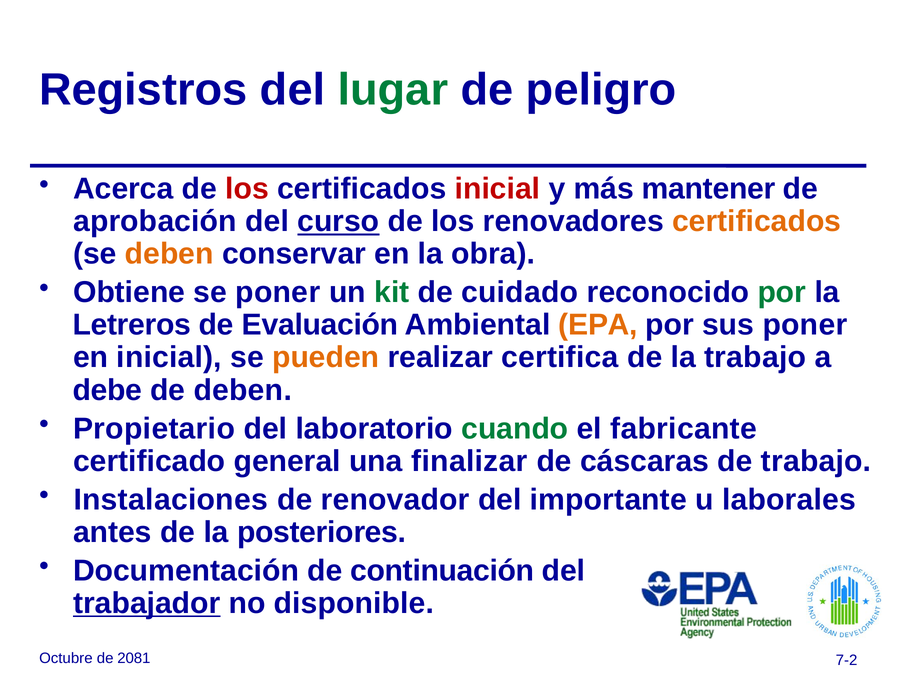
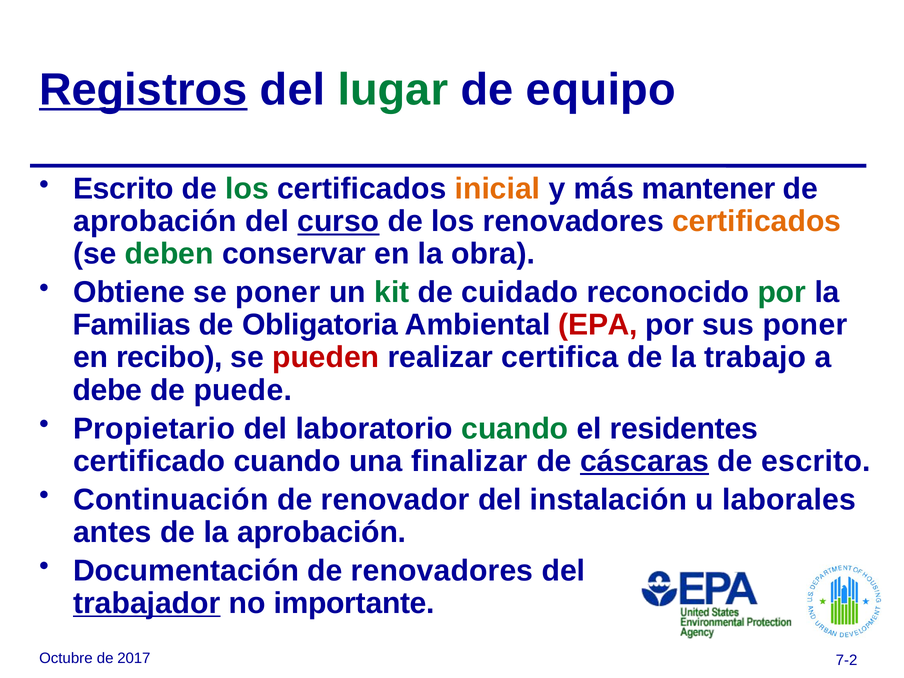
Registros underline: none -> present (143, 90)
peligro: peligro -> equipo (601, 90)
Acerca: Acerca -> Escrito (123, 189)
los colour: red -> green (247, 189)
inicial colour: red -> orange (498, 189)
deben colour: orange -> green (169, 254)
Letreros: Letreros -> Familias (132, 325)
Evaluación: Evaluación -> Obligatoria (320, 325)
EPA colour: orange -> red (598, 325)
en inicial: inicial -> recibo (169, 358)
pueden colour: orange -> red (326, 358)
de deben: deben -> puede (243, 390)
fabricante: fabricante -> residentes (684, 429)
certificado general: general -> cuando (287, 461)
cáscaras underline: none -> present (645, 461)
de trabajo: trabajo -> escrito (816, 461)
Instalaciones: Instalaciones -> Continuación (171, 500)
importante: importante -> instalación (608, 500)
la posteriores: posteriores -> aprobación (322, 532)
de continuación: continuación -> renovadores (442, 571)
disponible: disponible -> importante (354, 603)
2081: 2081 -> 2017 (134, 658)
